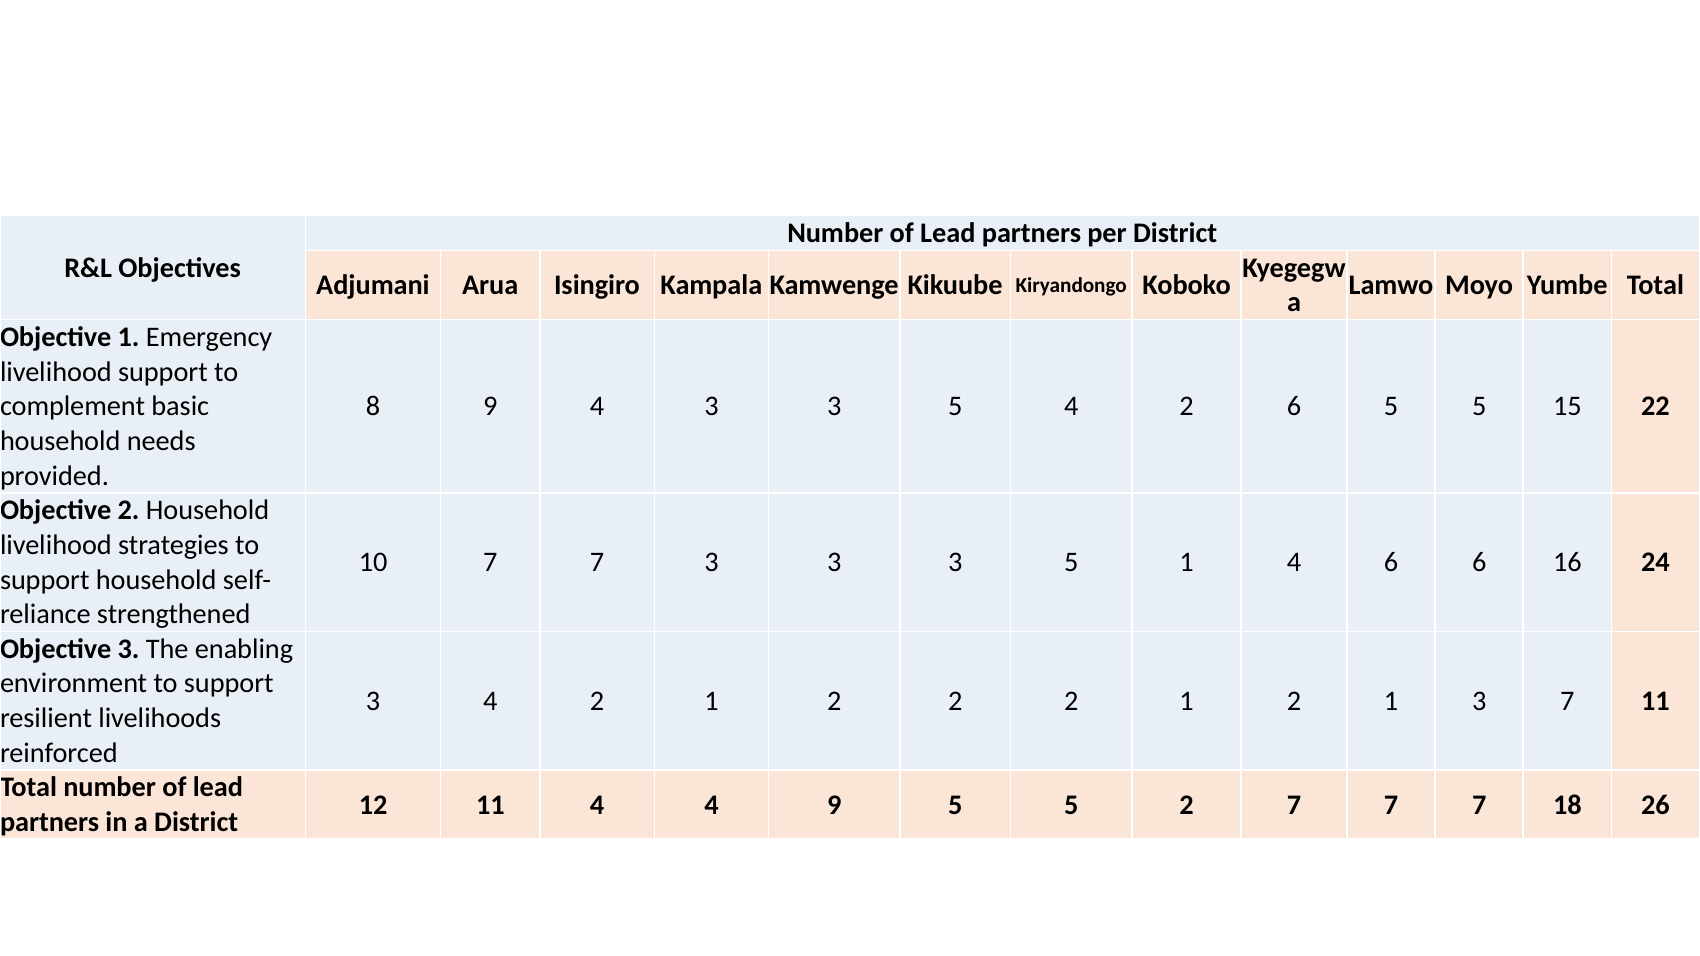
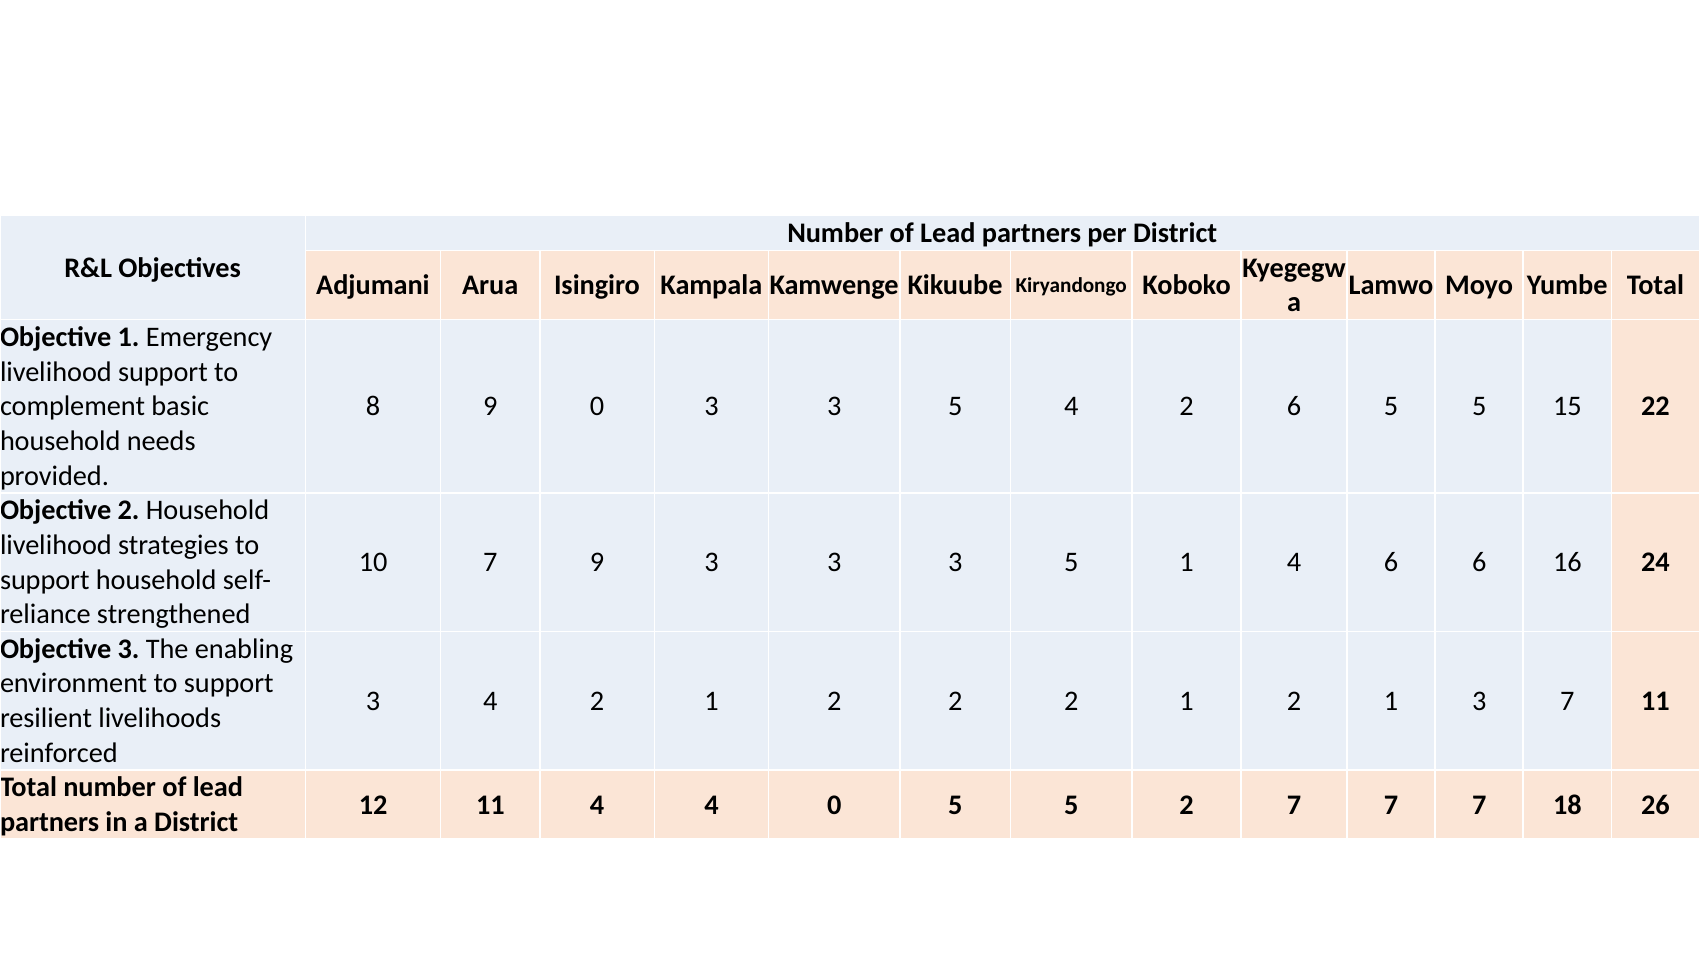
9 4: 4 -> 0 (597, 407)
10 7 7: 7 -> 9 (597, 562)
4 9: 9 -> 0 (834, 805)
